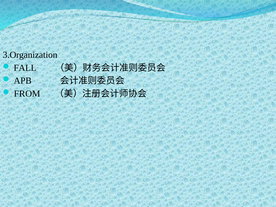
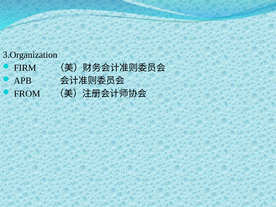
FALL: FALL -> FIRM (25, 68)
